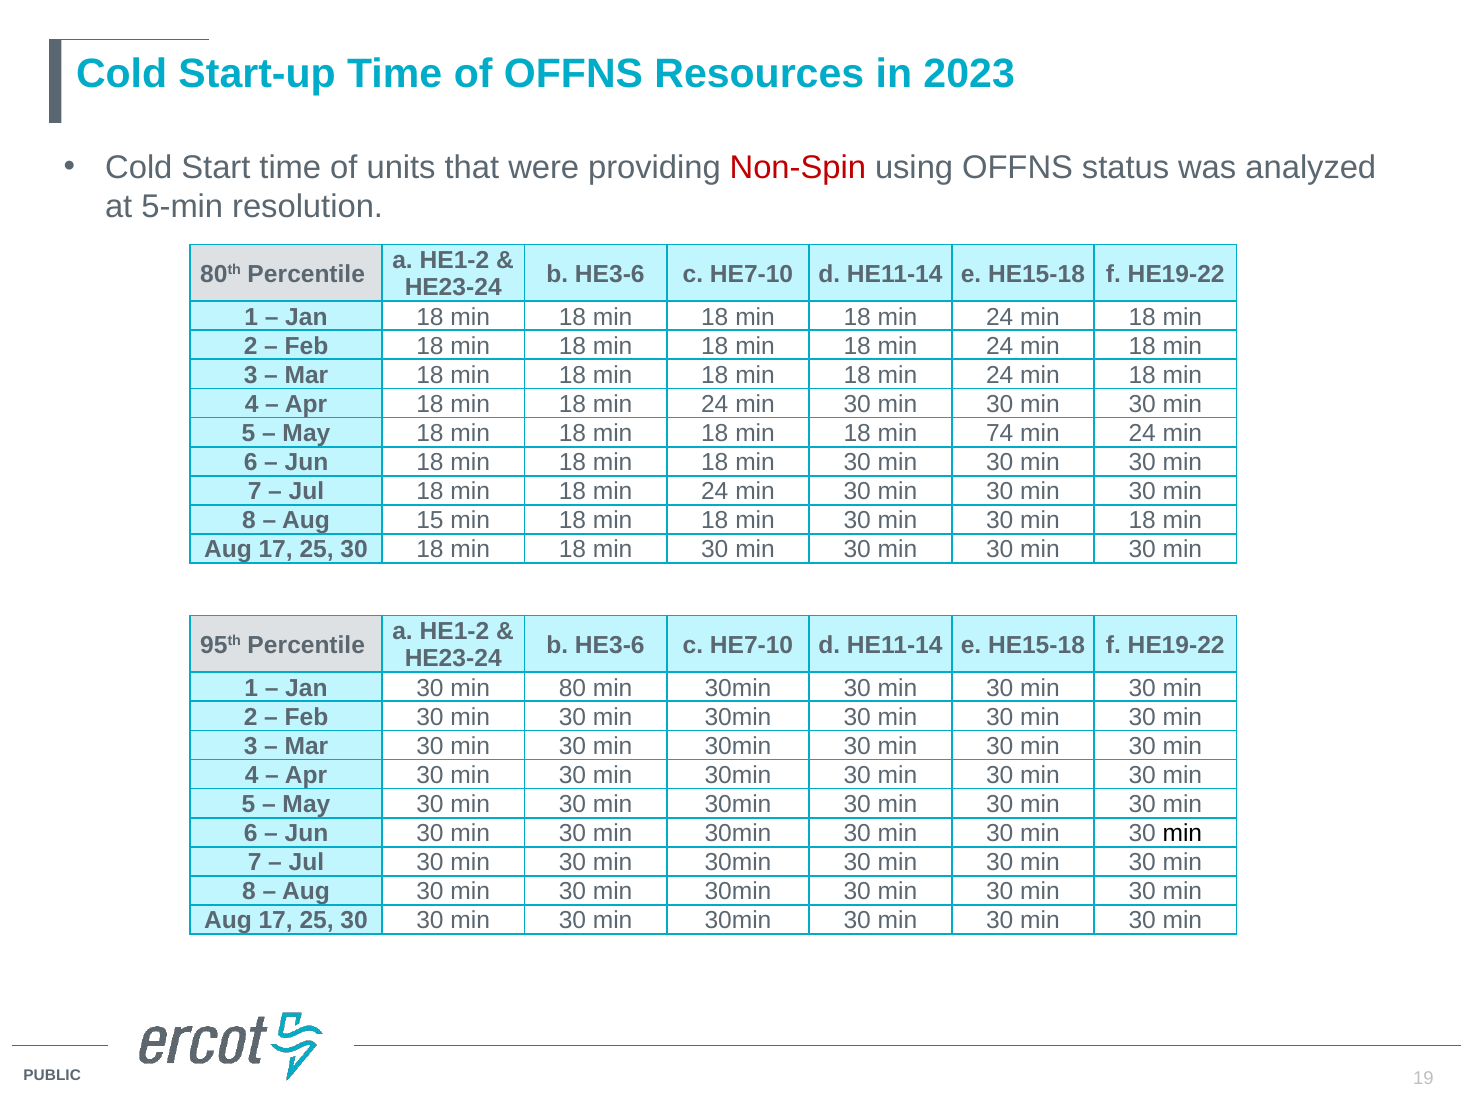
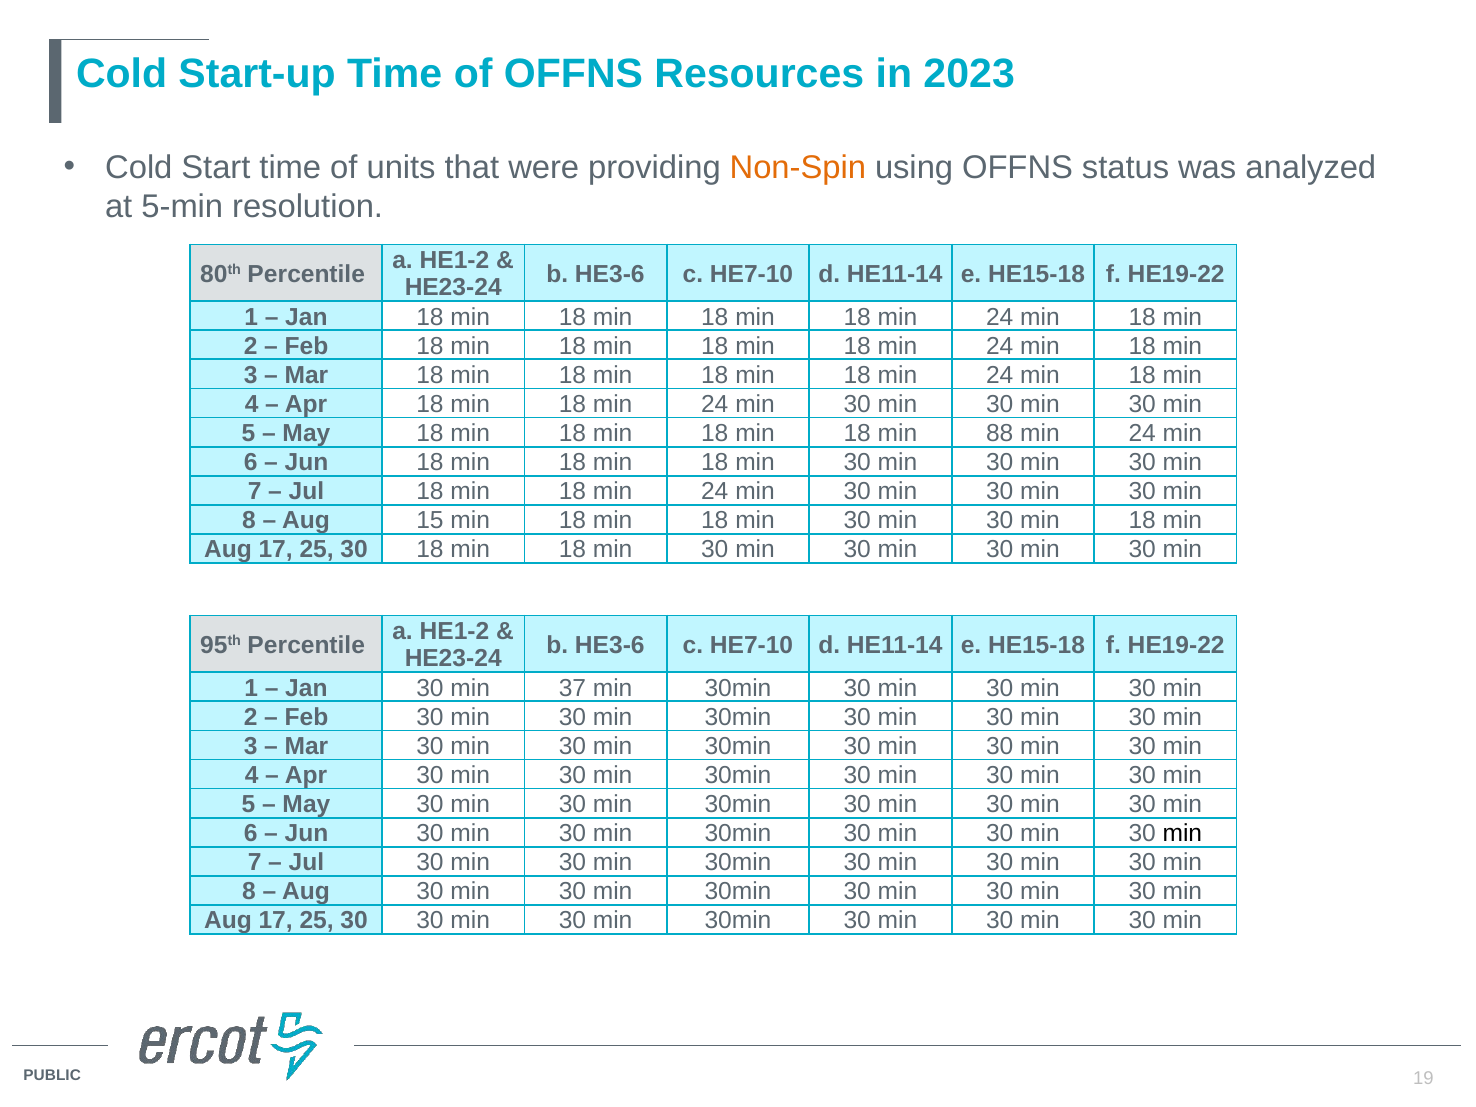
Non-Spin colour: red -> orange (798, 167)
74: 74 -> 88 (1000, 433)
80: 80 -> 37 (572, 688)
